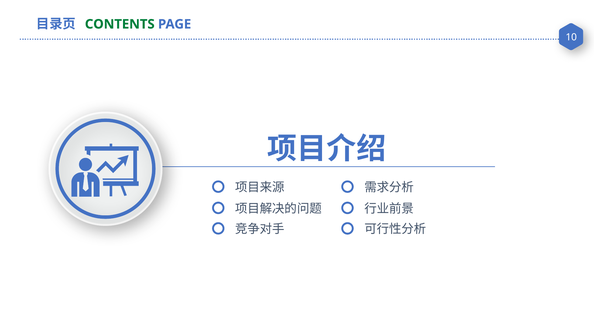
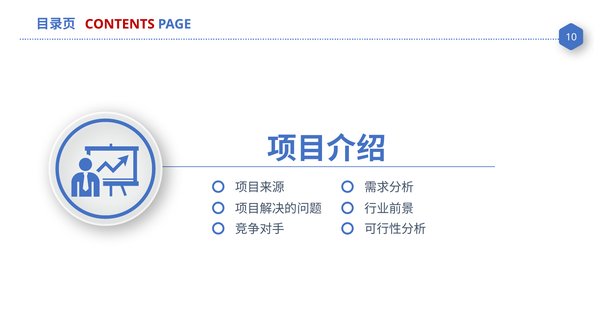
CONTENTS colour: green -> red (120, 24)
